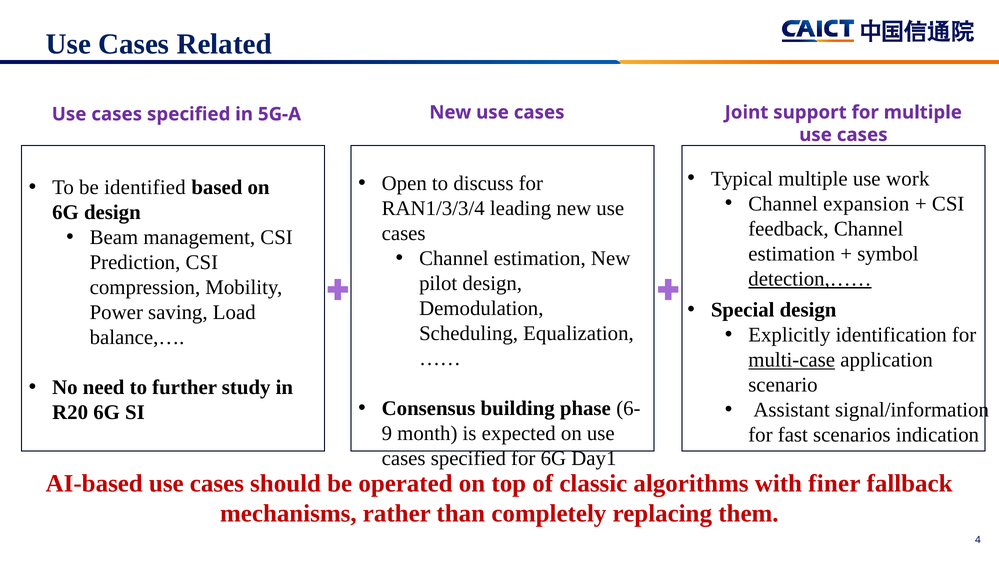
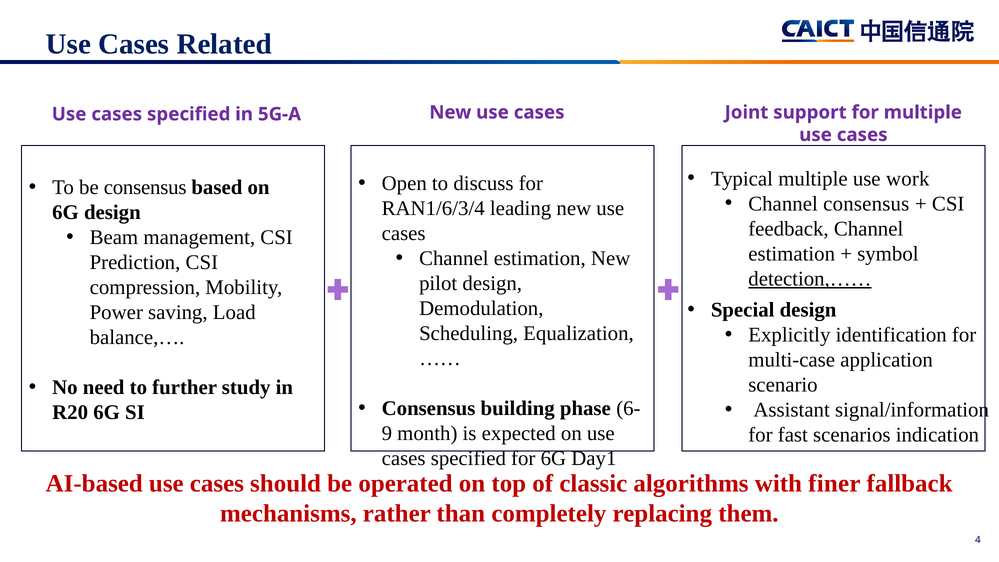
be identified: identified -> consensus (145, 187)
Channel expansion: expansion -> consensus (866, 204)
RAN1/3/3/4: RAN1/3/3/4 -> RAN1/6/3/4 (433, 209)
multi-case underline: present -> none (792, 360)
